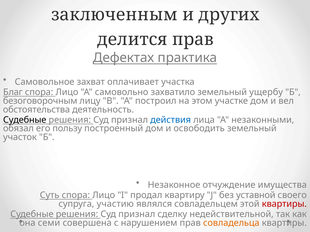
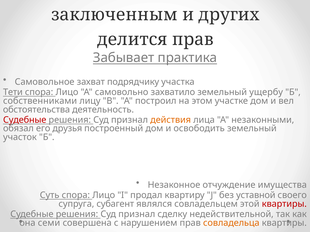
Дефектах: Дефектах -> Забывает (124, 58)
оплачивает: оплачивает -> подрядчику (133, 82)
Благ: Благ -> Тети (13, 92)
безоговорочным: безоговорочным -> собственниками (40, 101)
Судебные colour: black -> red (25, 120)
действия colour: blue -> orange (171, 120)
пользу: пользу -> друзья (67, 129)
участию: участию -> субагент (115, 204)
